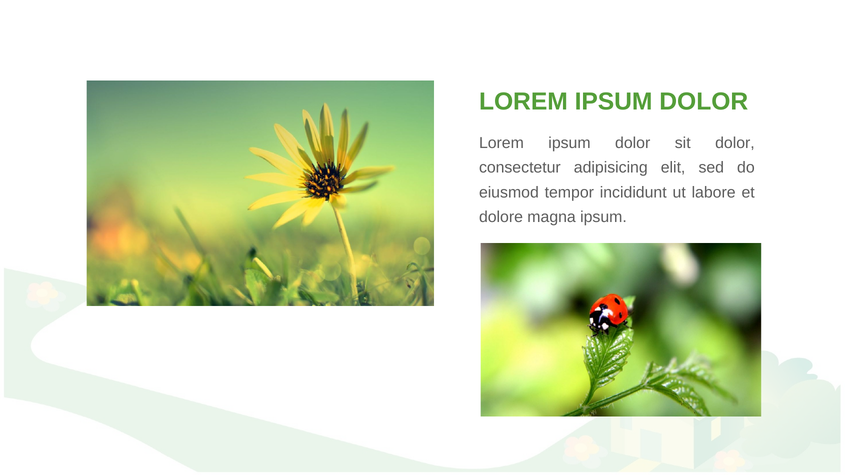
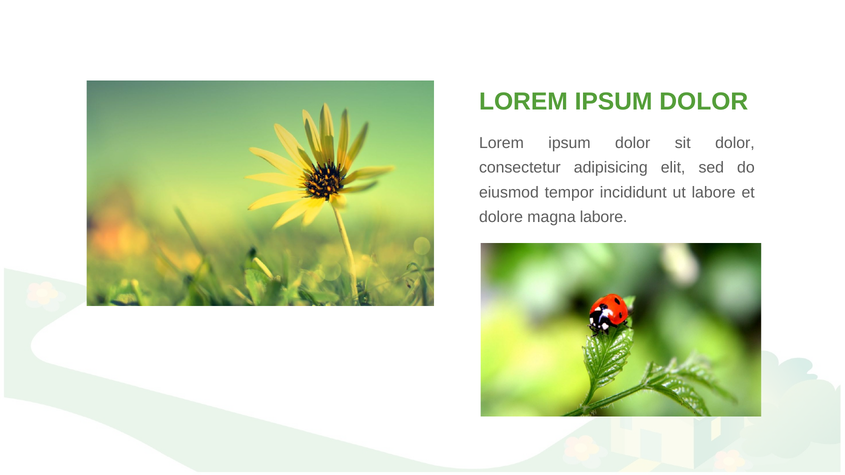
magna ipsum: ipsum -> labore (604, 217)
